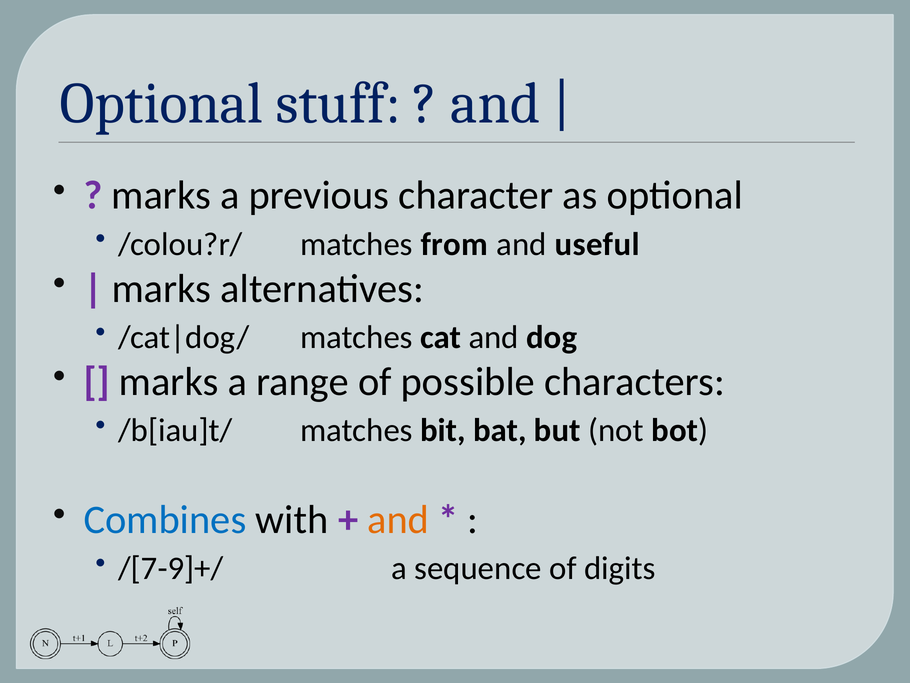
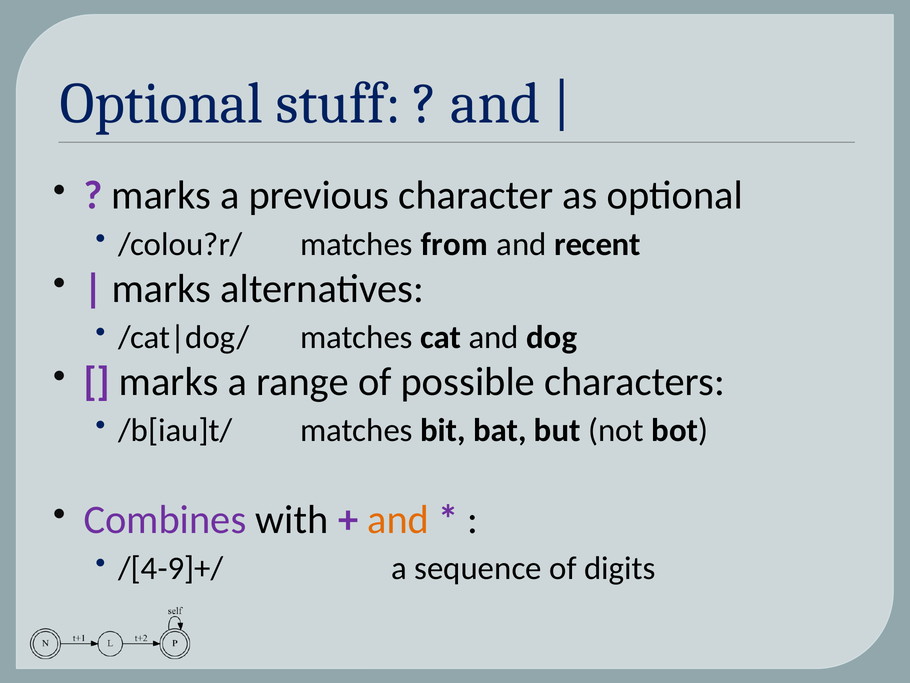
useful: useful -> recent (597, 244)
Combines colour: blue -> purple (165, 519)
/[7-9]+/: /[7-9]+/ -> /[4-9]+/ (171, 568)
